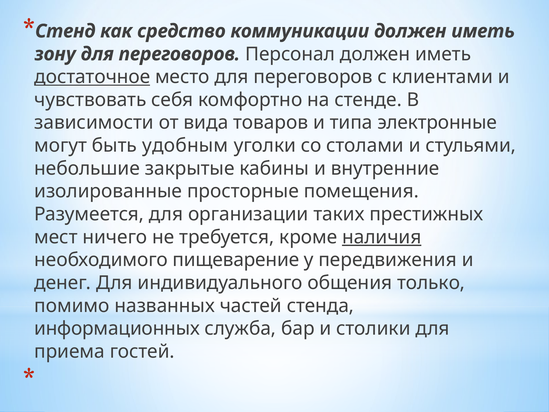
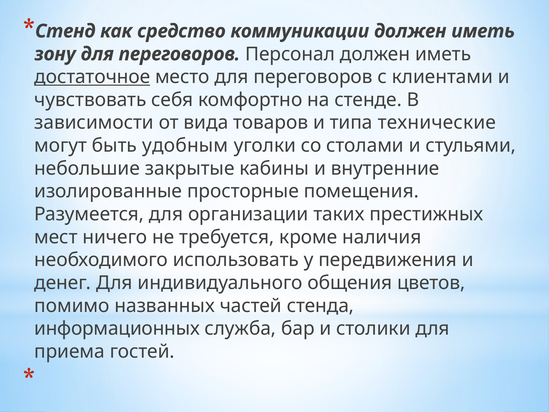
электронные: электронные -> технические (437, 123)
наличия underline: present -> none (382, 237)
пищеварение: пищеварение -> использовать (236, 260)
только: только -> цветов (431, 283)
